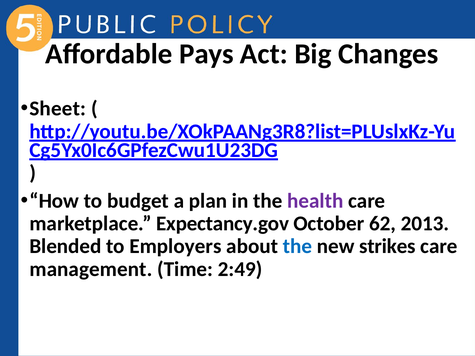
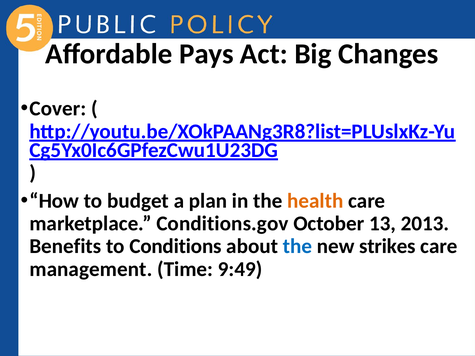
Sheet: Sheet -> Cover (58, 108)
health colour: purple -> orange (315, 201)
Expectancy.gov: Expectancy.gov -> Conditions.gov (222, 224)
62: 62 -> 13 (383, 224)
Blended: Blended -> Benefits (65, 247)
Employers: Employers -> Conditions (176, 247)
2:49: 2:49 -> 9:49 (240, 269)
